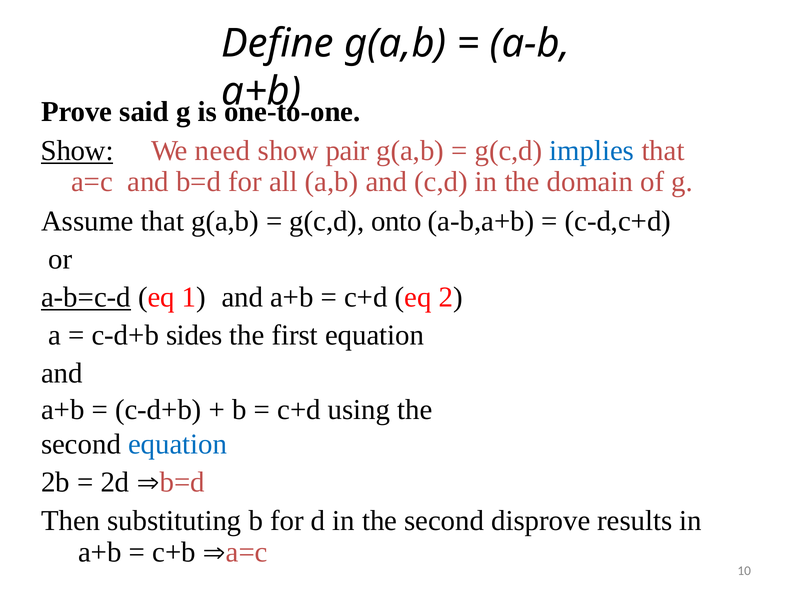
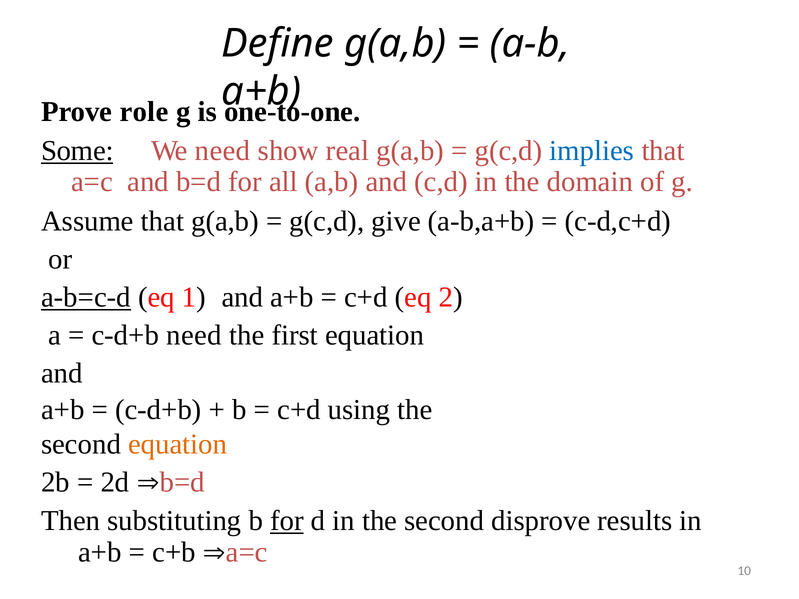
said: said -> role (144, 112)
Show: Show -> Some (77, 151)
pair: pair -> real (347, 151)
onto: onto -> give (396, 221)
c-d+b sides: sides -> need (194, 335)
equation colour: blue -> orange (178, 444)
for underline: none -> present (287, 521)
